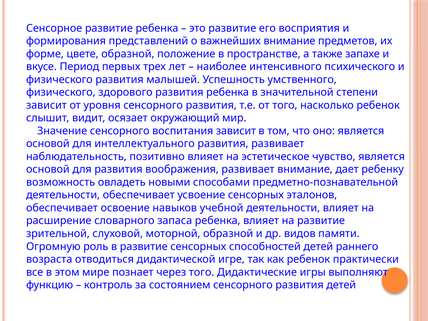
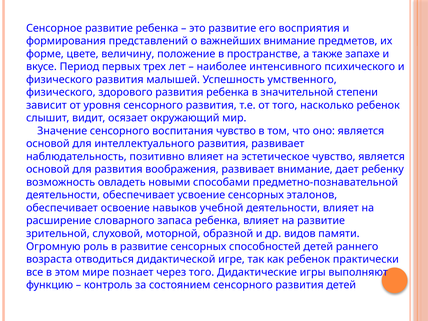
цвете образной: образной -> величину (128, 54)
воспитания зависит: зависит -> чувство (236, 131)
